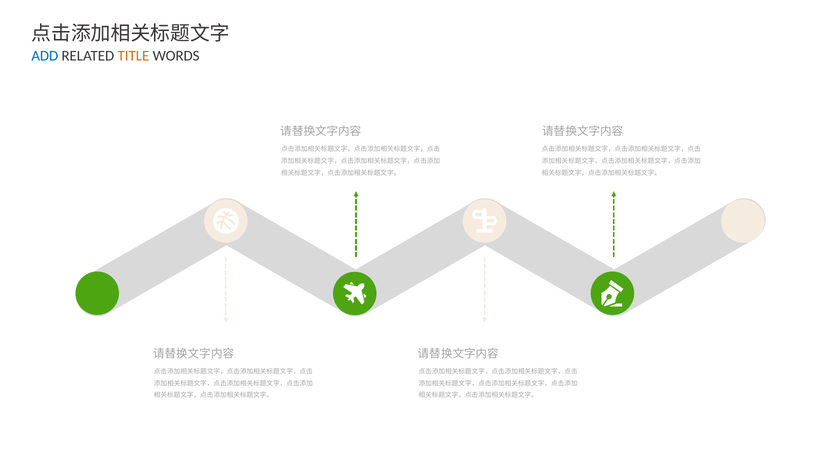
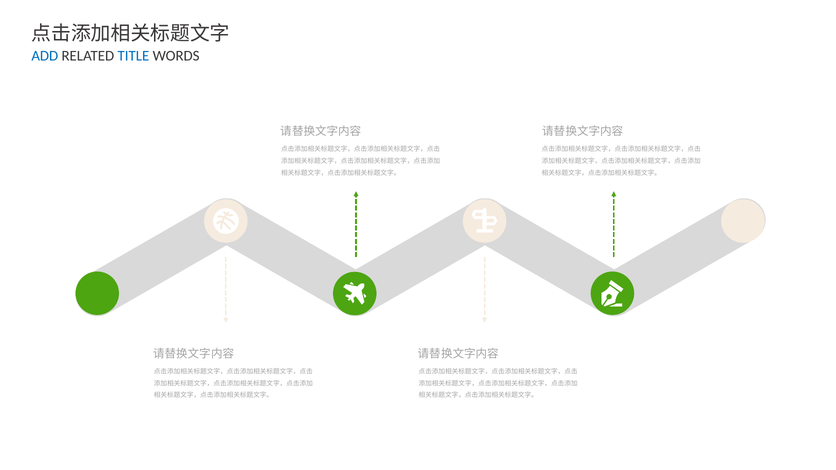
TITLE colour: orange -> blue (133, 56)
